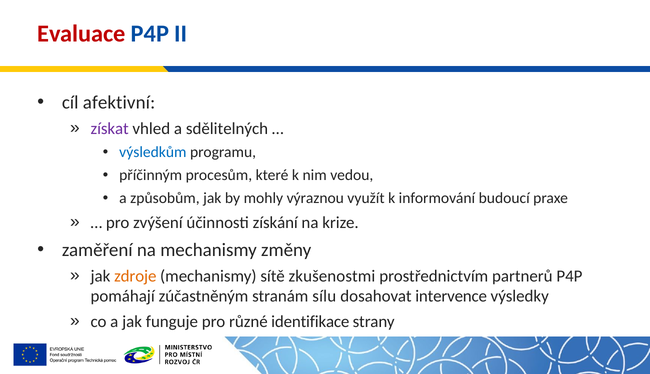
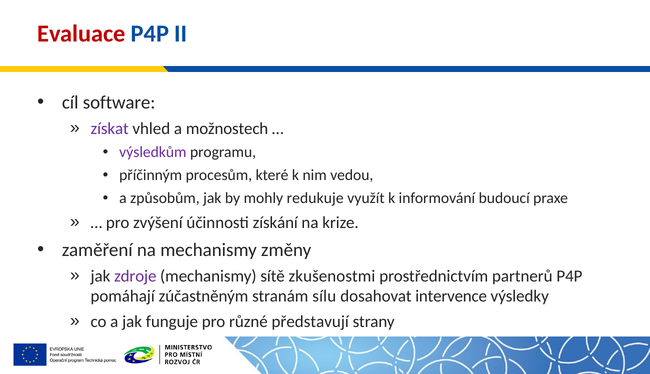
afektivní: afektivní -> software (119, 102)
sdělitelných: sdělitelných -> možnostech (227, 129)
výsledkům colour: blue -> purple (153, 152)
výraznou: výraznou -> redukuje (315, 199)
zdroje colour: orange -> purple (135, 276)
identifikace: identifikace -> představují (310, 322)
